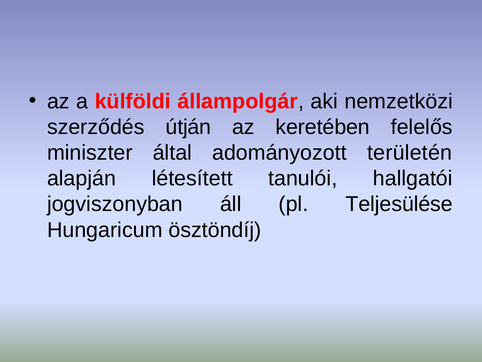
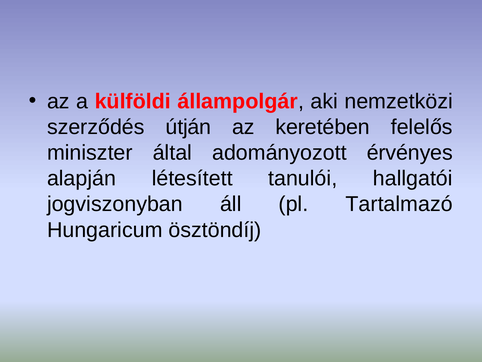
területén: területén -> érvényes (410, 153)
Teljesülése: Teljesülése -> Tartalmazó (399, 204)
